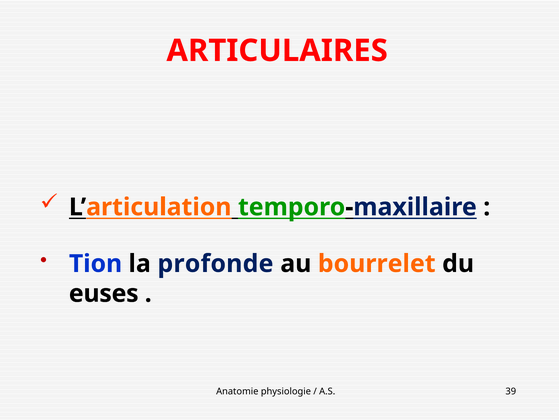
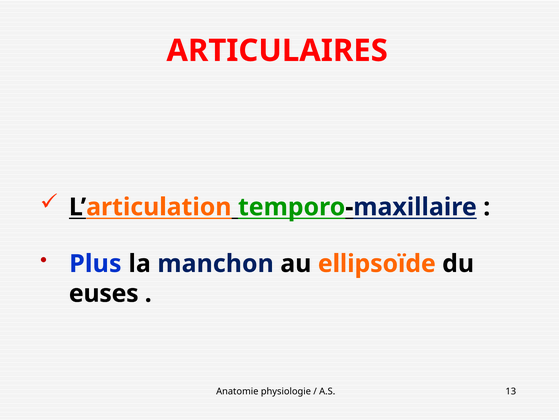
Tion: Tion -> Plus (95, 263)
profonde: profonde -> manchon (216, 263)
bourrelet: bourrelet -> ellipsoïde (377, 263)
39: 39 -> 13 (511, 391)
